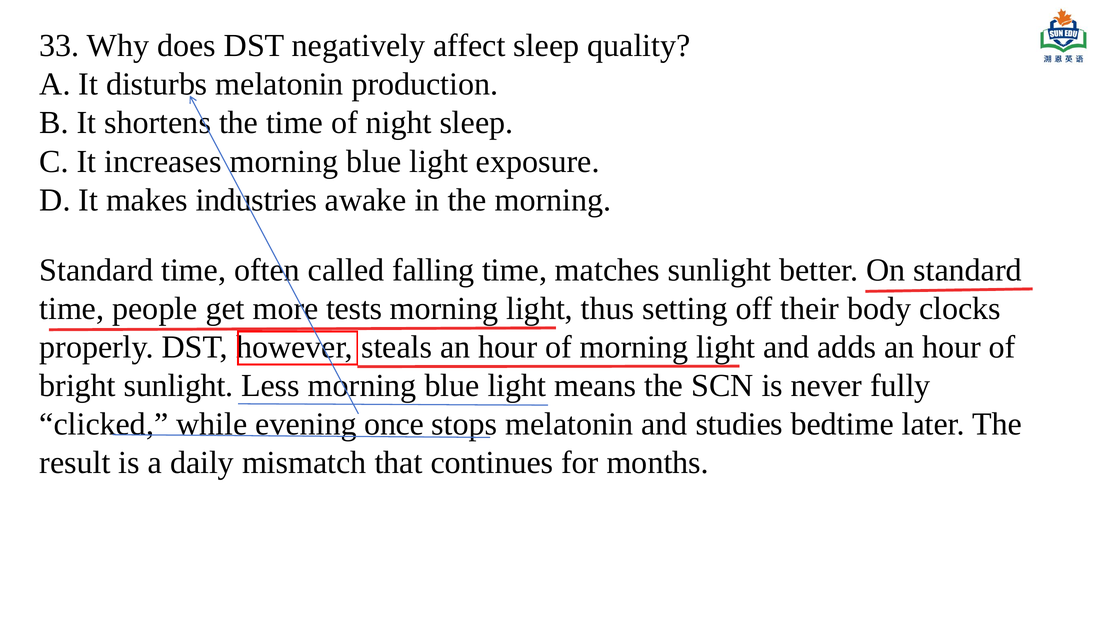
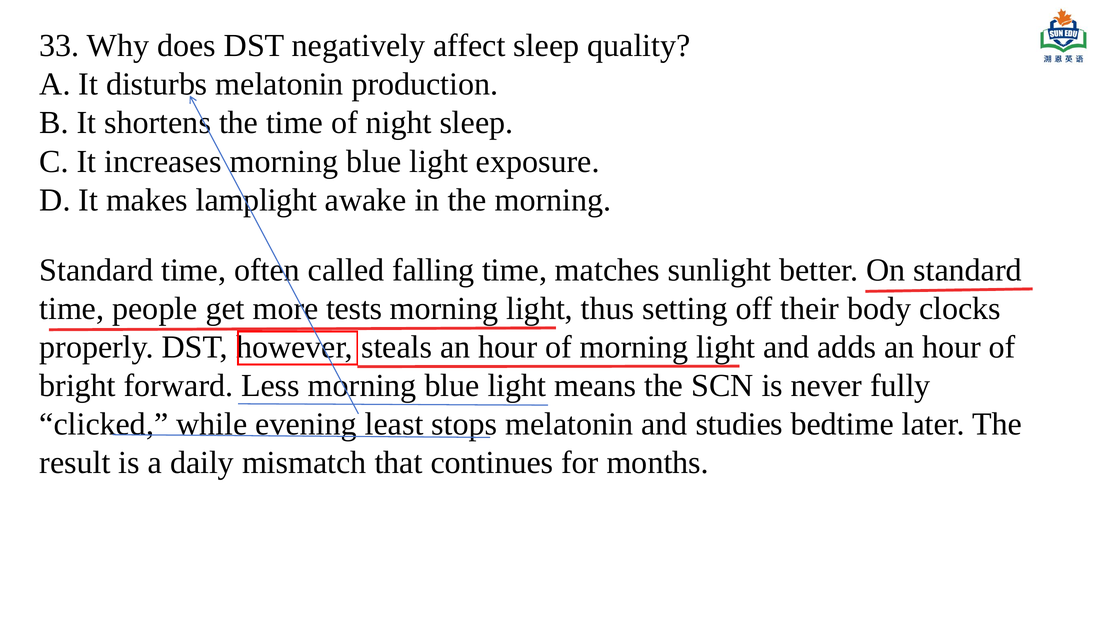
industries: industries -> lamplight (256, 200)
bright sunlight: sunlight -> forward (179, 386)
once: once -> least (394, 425)
